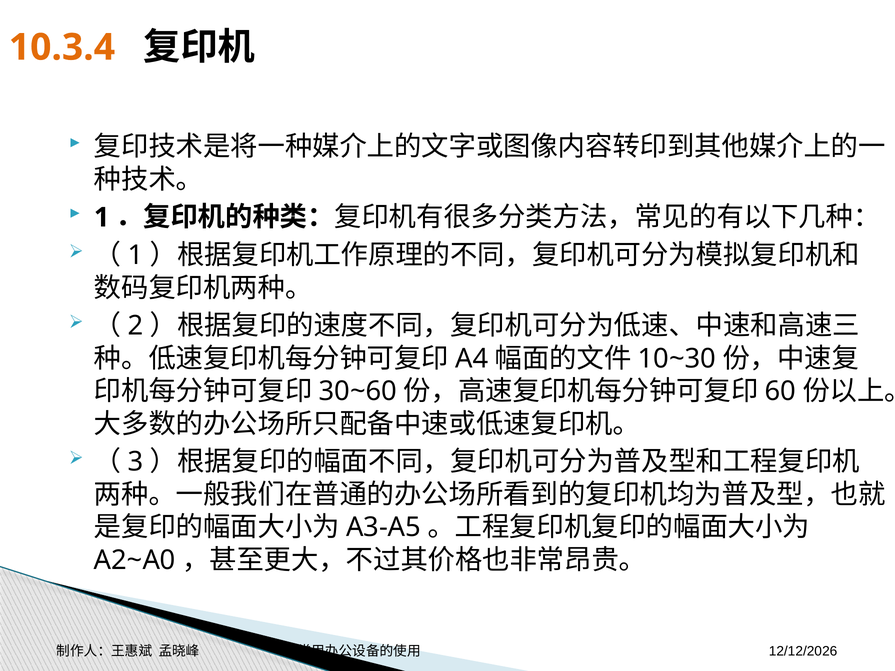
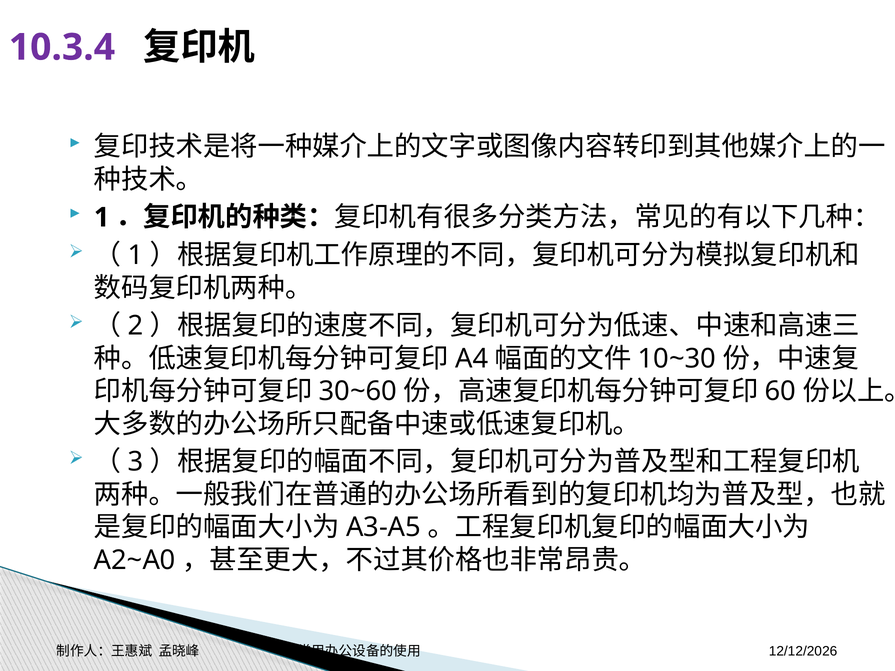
10.3.4 colour: orange -> purple (62, 47)
